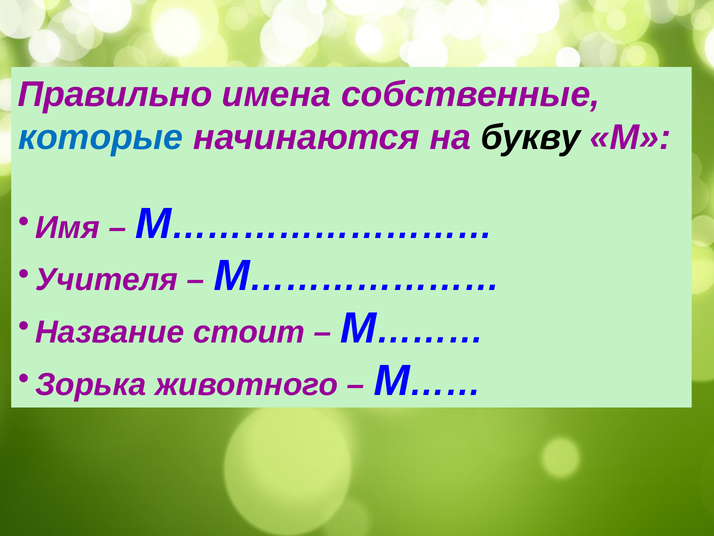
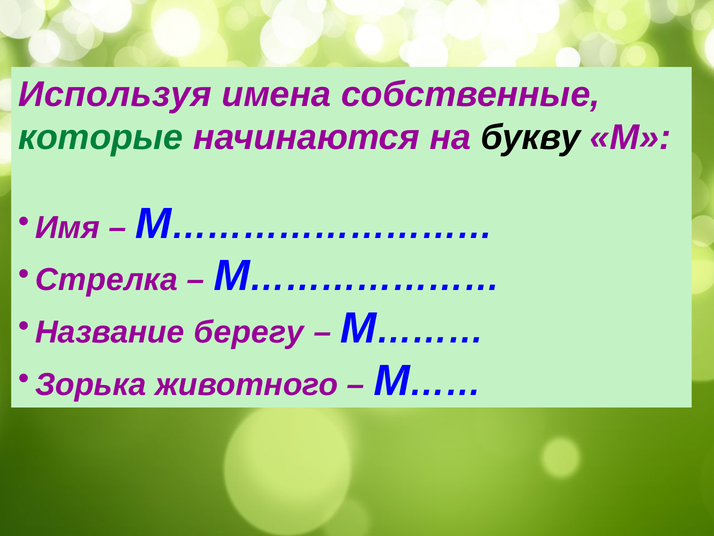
Правильно: Правильно -> Используя (115, 94)
которые colour: blue -> green (101, 137)
Учителя: Учителя -> Стрелка (106, 280)
стоит: стоит -> берегу (249, 332)
